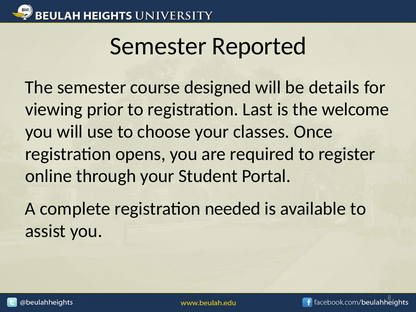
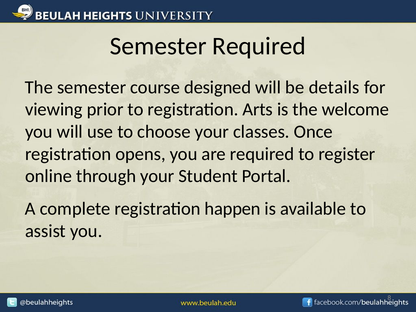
Semester Reported: Reported -> Required (259, 46)
Last: Last -> Arts (258, 109)
needed: needed -> happen (233, 209)
